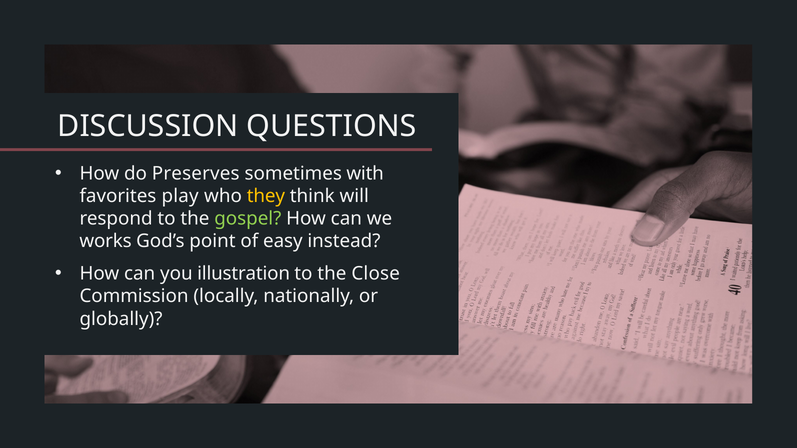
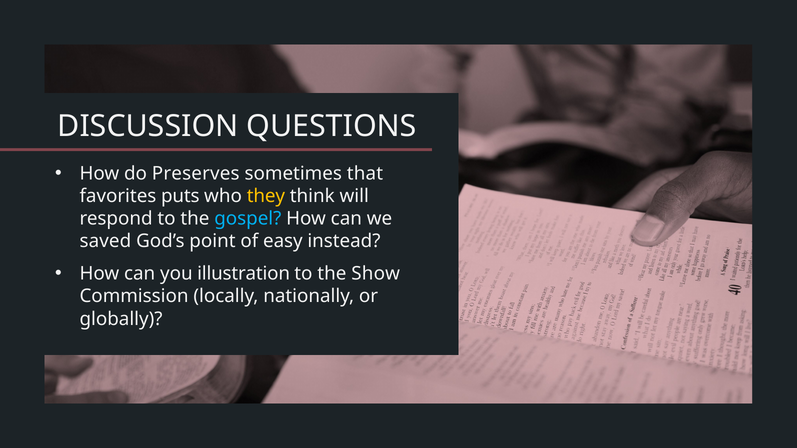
with: with -> that (365, 174)
play: play -> puts (180, 196)
gospel colour: light green -> light blue (248, 219)
works: works -> saved (105, 241)
Close: Close -> Show (376, 274)
